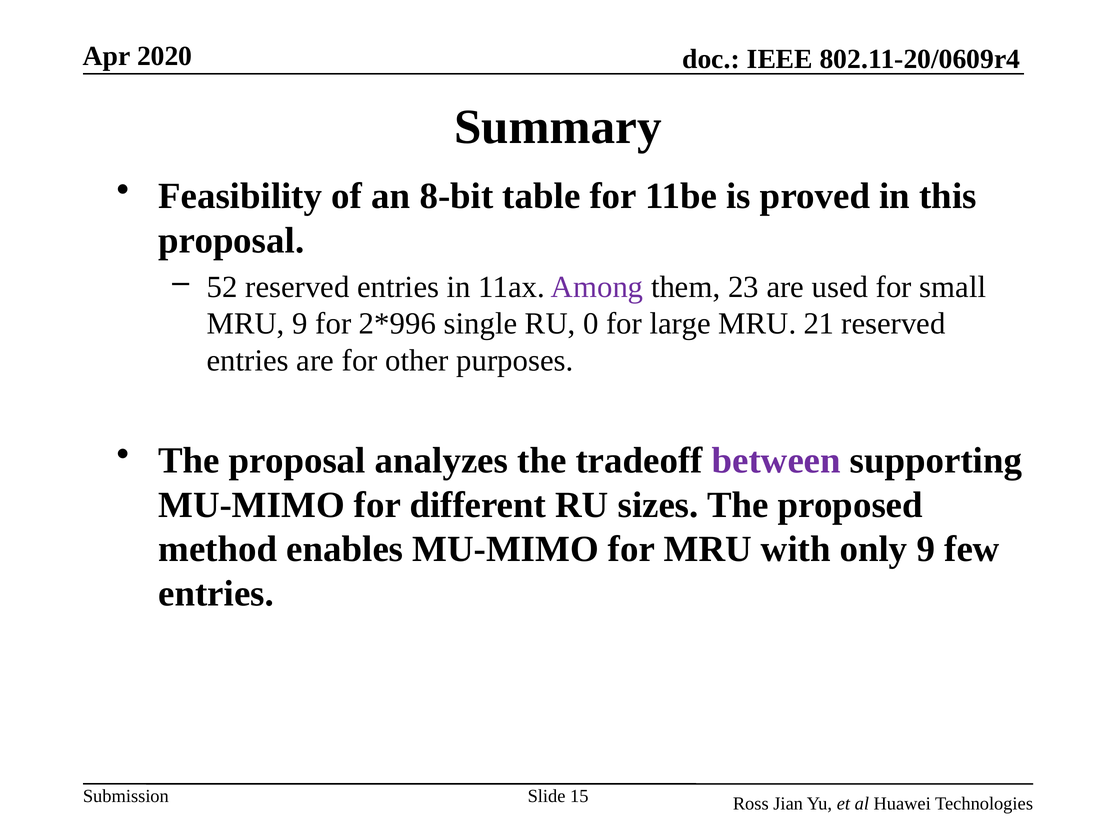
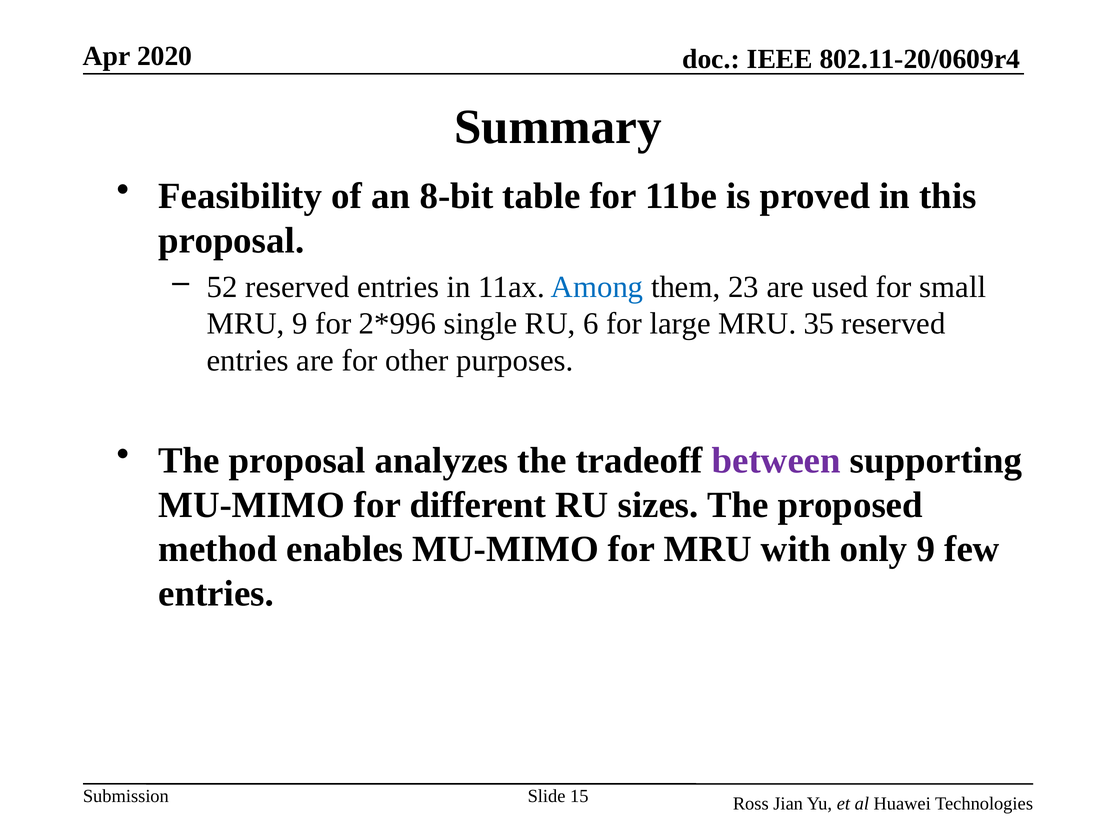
Among colour: purple -> blue (597, 287)
0: 0 -> 6 (591, 324)
21: 21 -> 35 (819, 324)
